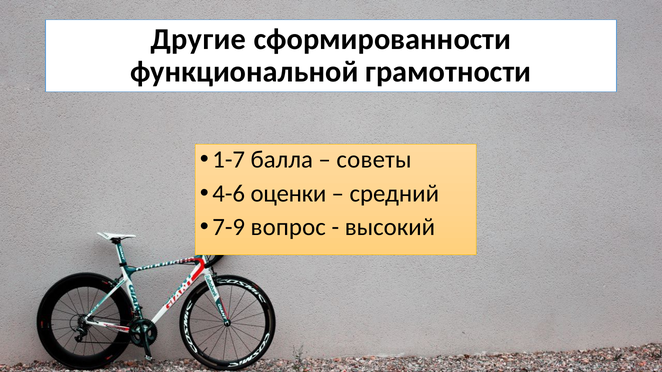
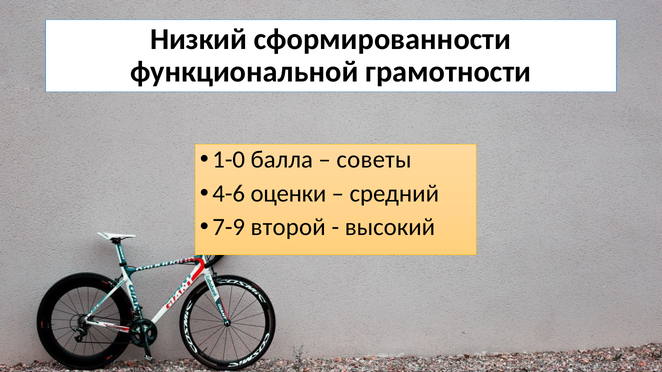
Другие: Другие -> Низкий (199, 39)
1-7: 1-7 -> 1-0 (229, 160)
вопрос: вопрос -> второй (288, 227)
